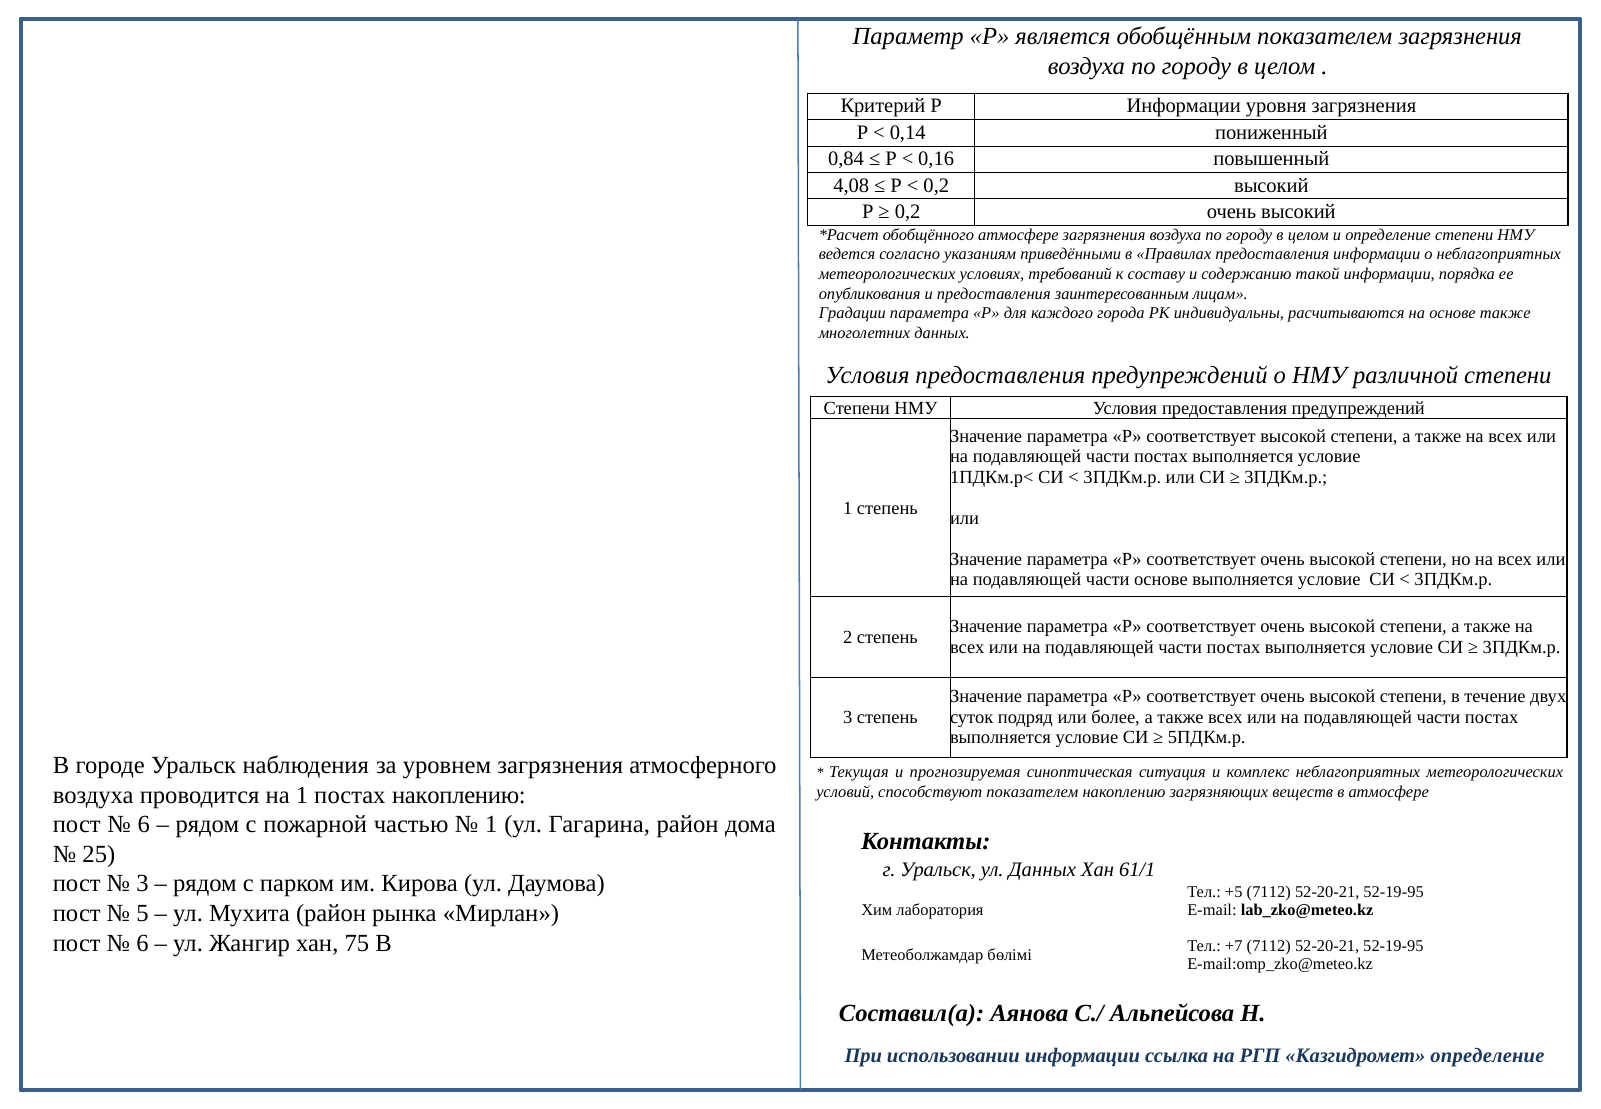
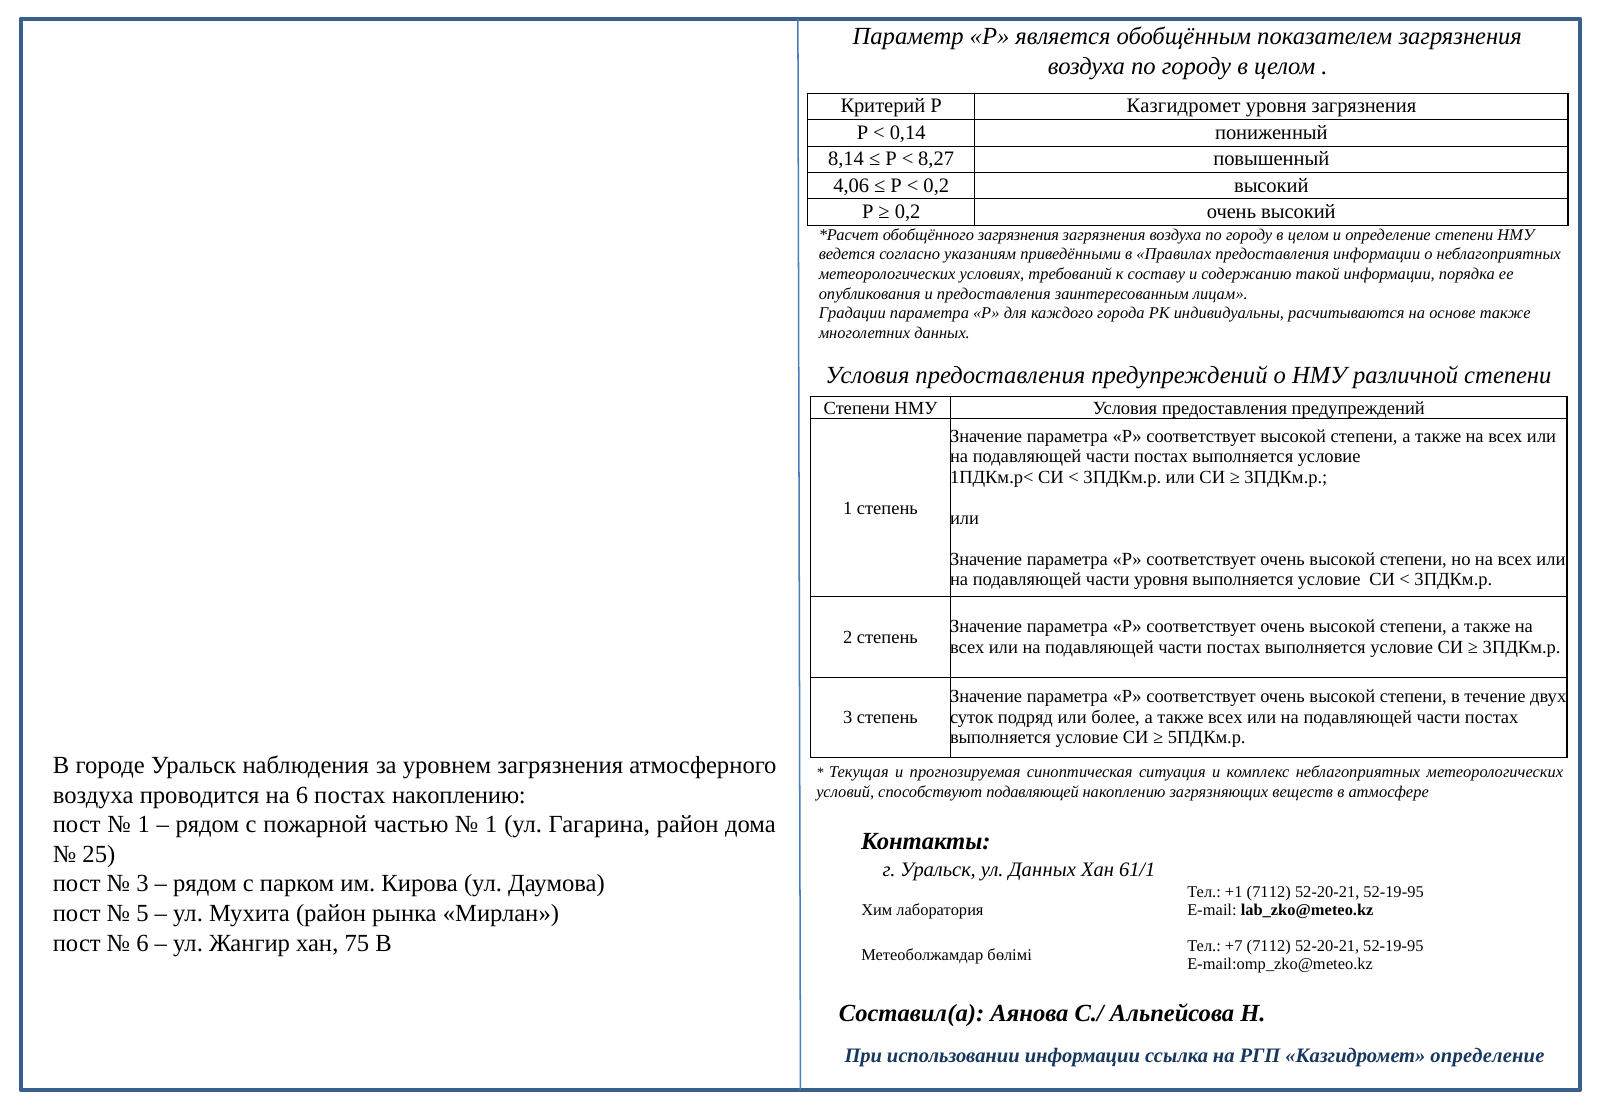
Р Информации: Информации -> Казгидромет (1184, 106)
0,84: 0,84 -> 8,14 (846, 159)
0,16: 0,16 -> 8,27 (936, 159)
4,08: 4,08 -> 4,06 (851, 185)
обобщённого атмосфере: атмосфере -> загрязнения (1018, 235)
части основе: основе -> уровня (1161, 579)
на 1: 1 -> 6 (302, 795)
способствуют показателем: показателем -> подавляющей (1033, 792)
6: 6 -> 1 (144, 824)
+5: +5 -> +1 (1234, 892)
